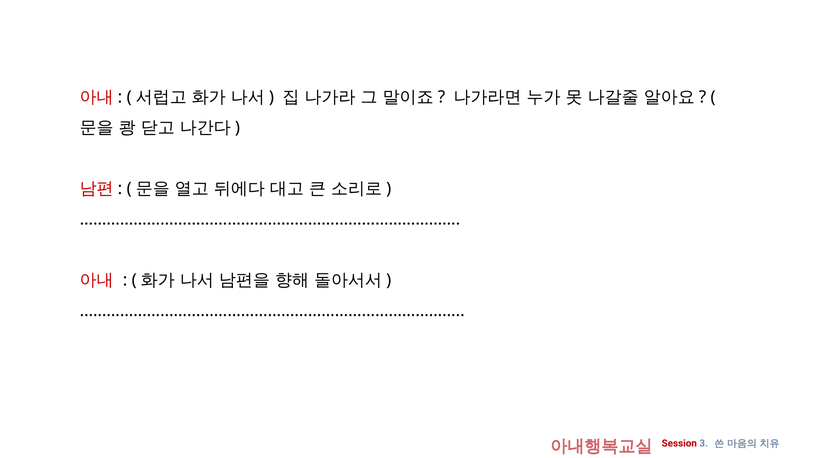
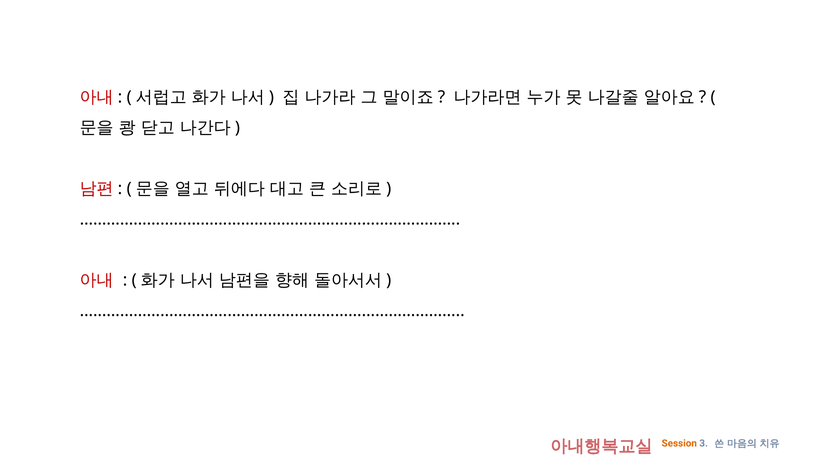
Session colour: red -> orange (679, 443)
